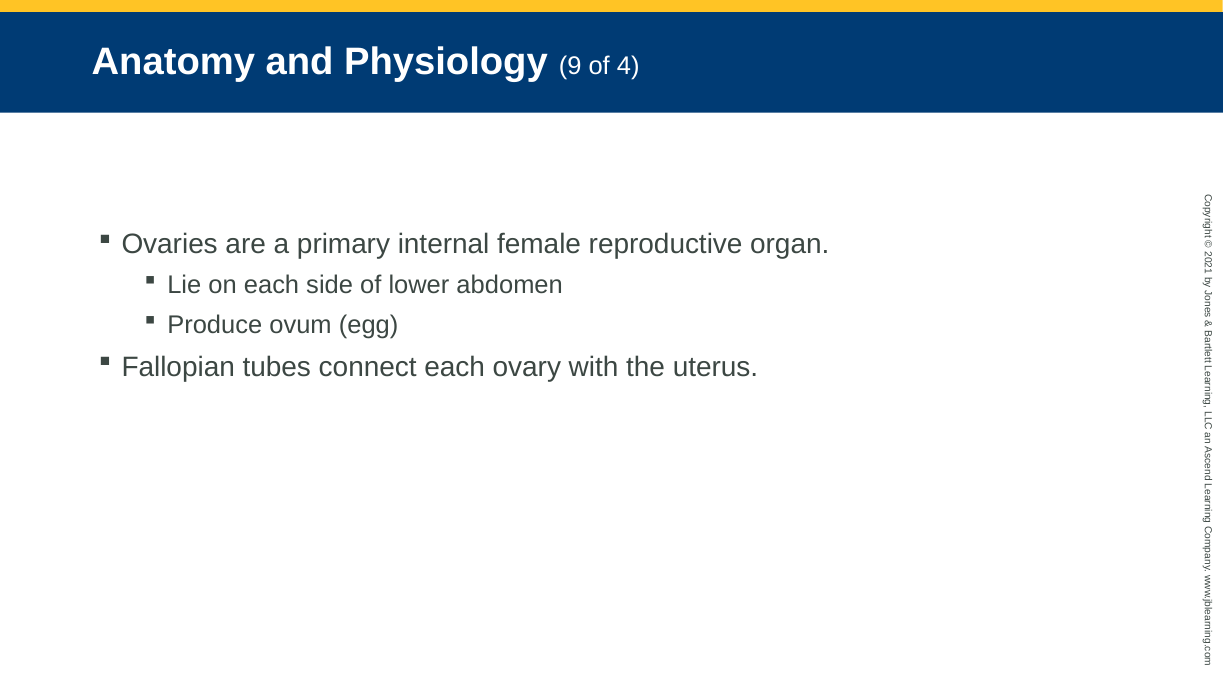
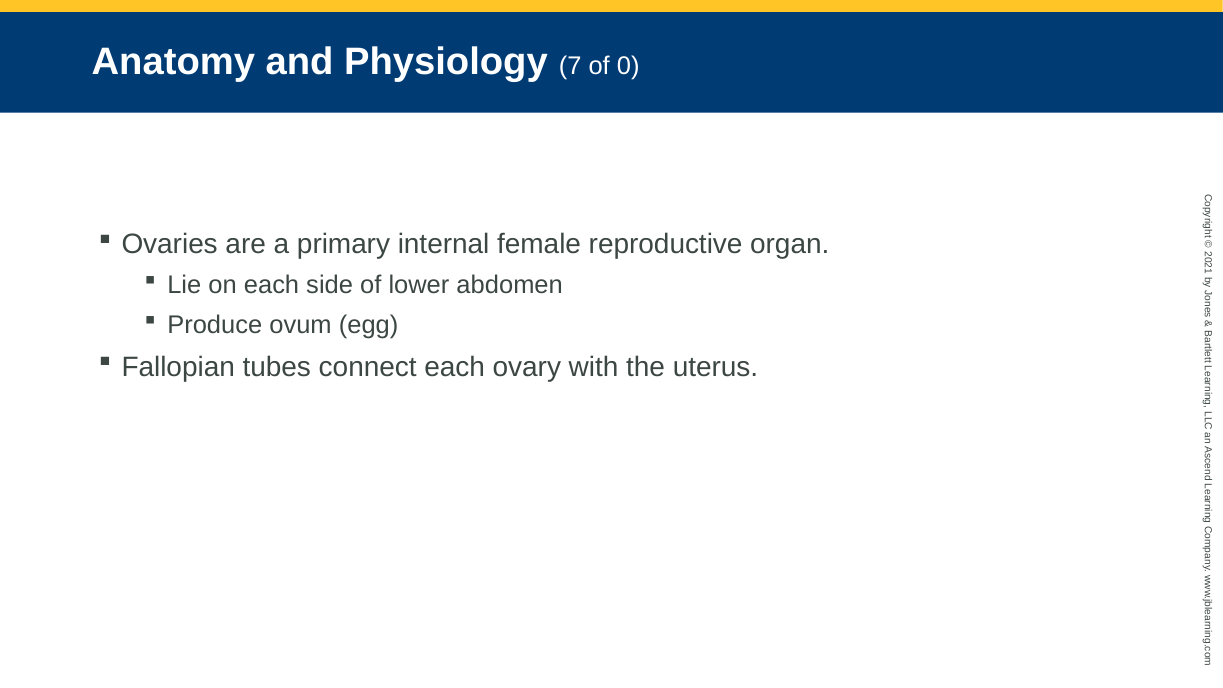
9: 9 -> 7 (570, 66)
of 4: 4 -> 0 (628, 66)
